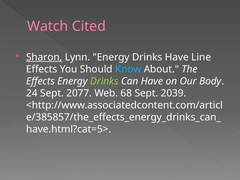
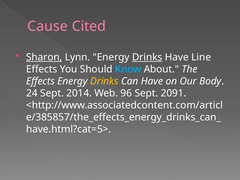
Watch: Watch -> Cause (48, 26)
Drinks underline: none -> present (147, 57)
Drinks colour: light green -> yellow (104, 81)
2077: 2077 -> 2014 (79, 93)
68: 68 -> 96 (126, 93)
2039: 2039 -> 2091 (174, 93)
